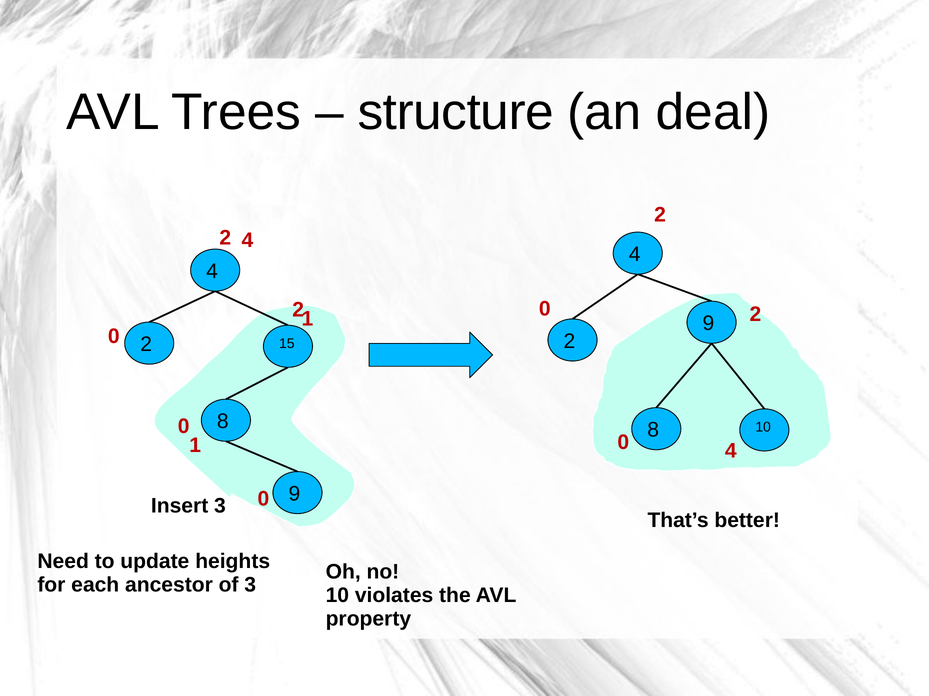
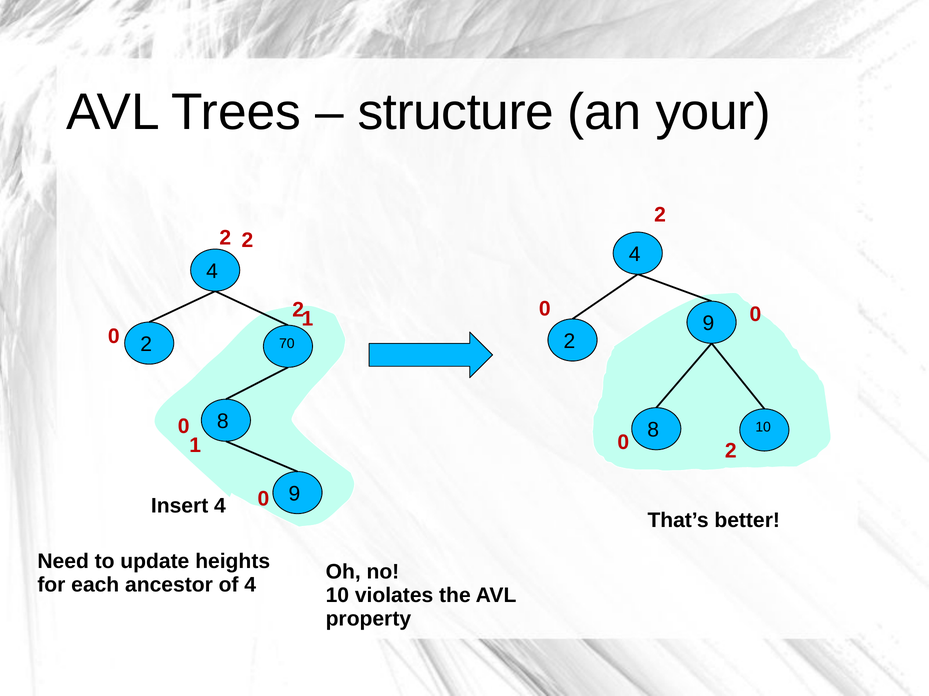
deal: deal -> your (713, 112)
2 4: 4 -> 2 (247, 241)
2: 2 -> 0 (755, 314)
15: 15 -> 70 (287, 344)
4: 4 -> 2 (731, 451)
Insert 3: 3 -> 4 (220, 506)
of 3: 3 -> 4 (250, 585)
